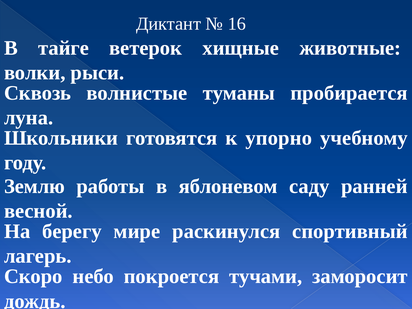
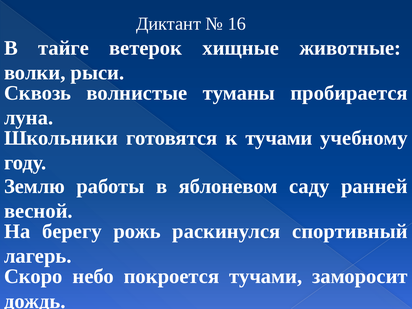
к упорно: упорно -> тучами (279, 138)
мире: мире -> рожь (137, 231)
